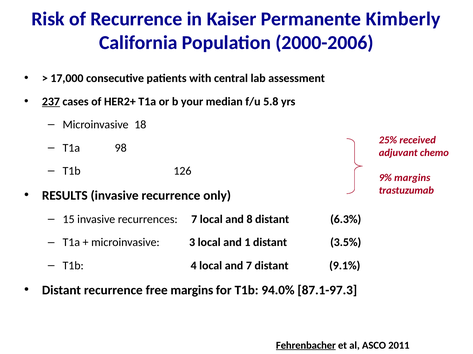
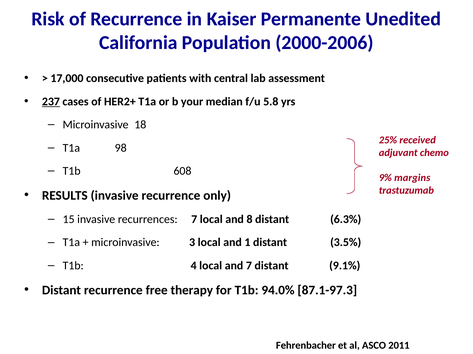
Kimberly: Kimberly -> Unedited (403, 19)
126: 126 -> 608 (182, 171)
free margins: margins -> therapy (192, 291)
Fehrenbacher underline: present -> none (306, 346)
